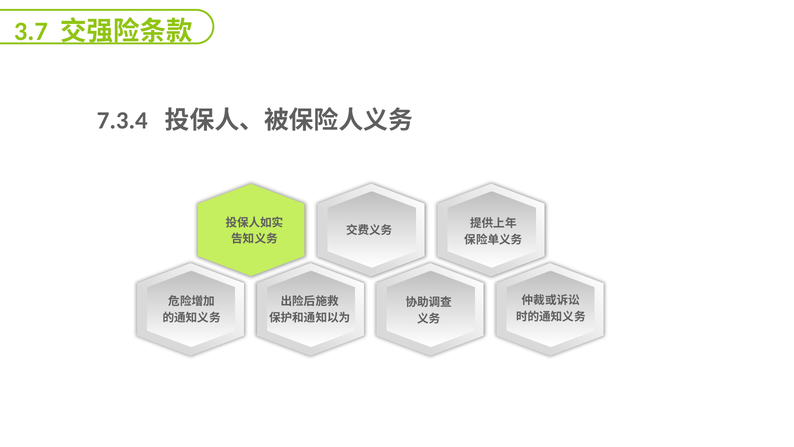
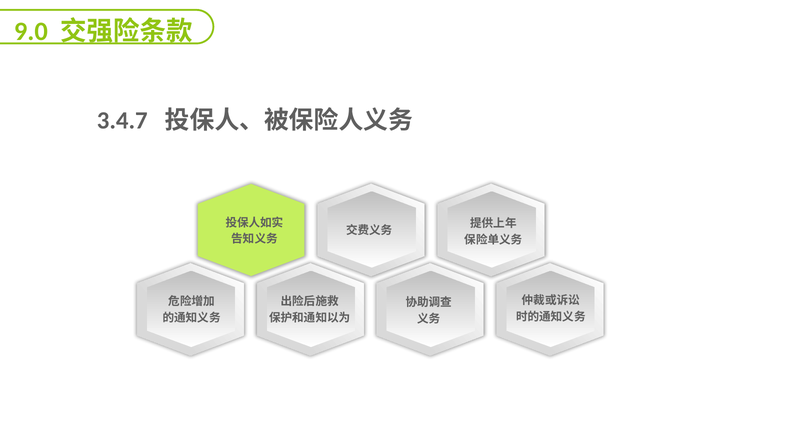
3.7: 3.7 -> 9.0 (31, 31)
7.3.4: 7.3.4 -> 3.4.7 (122, 120)
